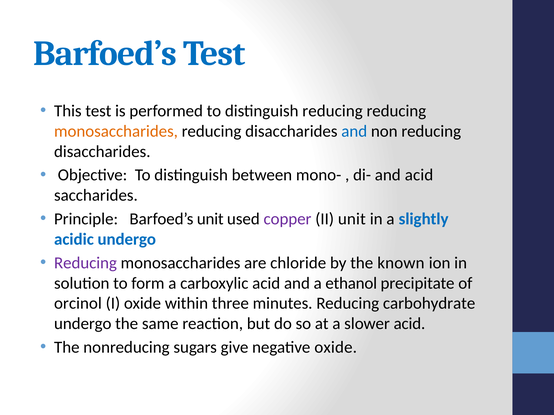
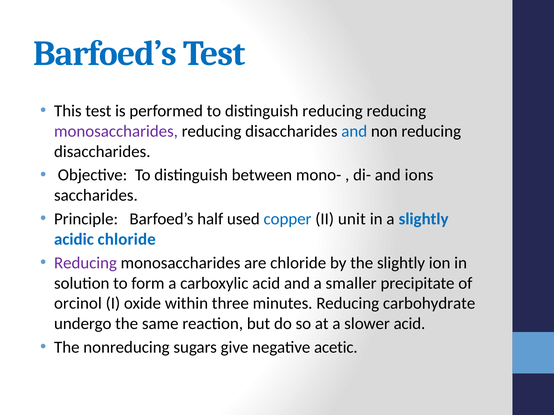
monosaccharides colour: orange -> purple (116, 131)
and acid: acid -> ions (419, 175)
Barfoed’s unit: unit -> half (210, 219)
copper colour: purple -> blue (288, 219)
acidic undergo: undergo -> chloride (127, 240)
the known: known -> slightly (401, 263)
ethanol: ethanol -> smaller (351, 283)
negative oxide: oxide -> acetic (336, 348)
